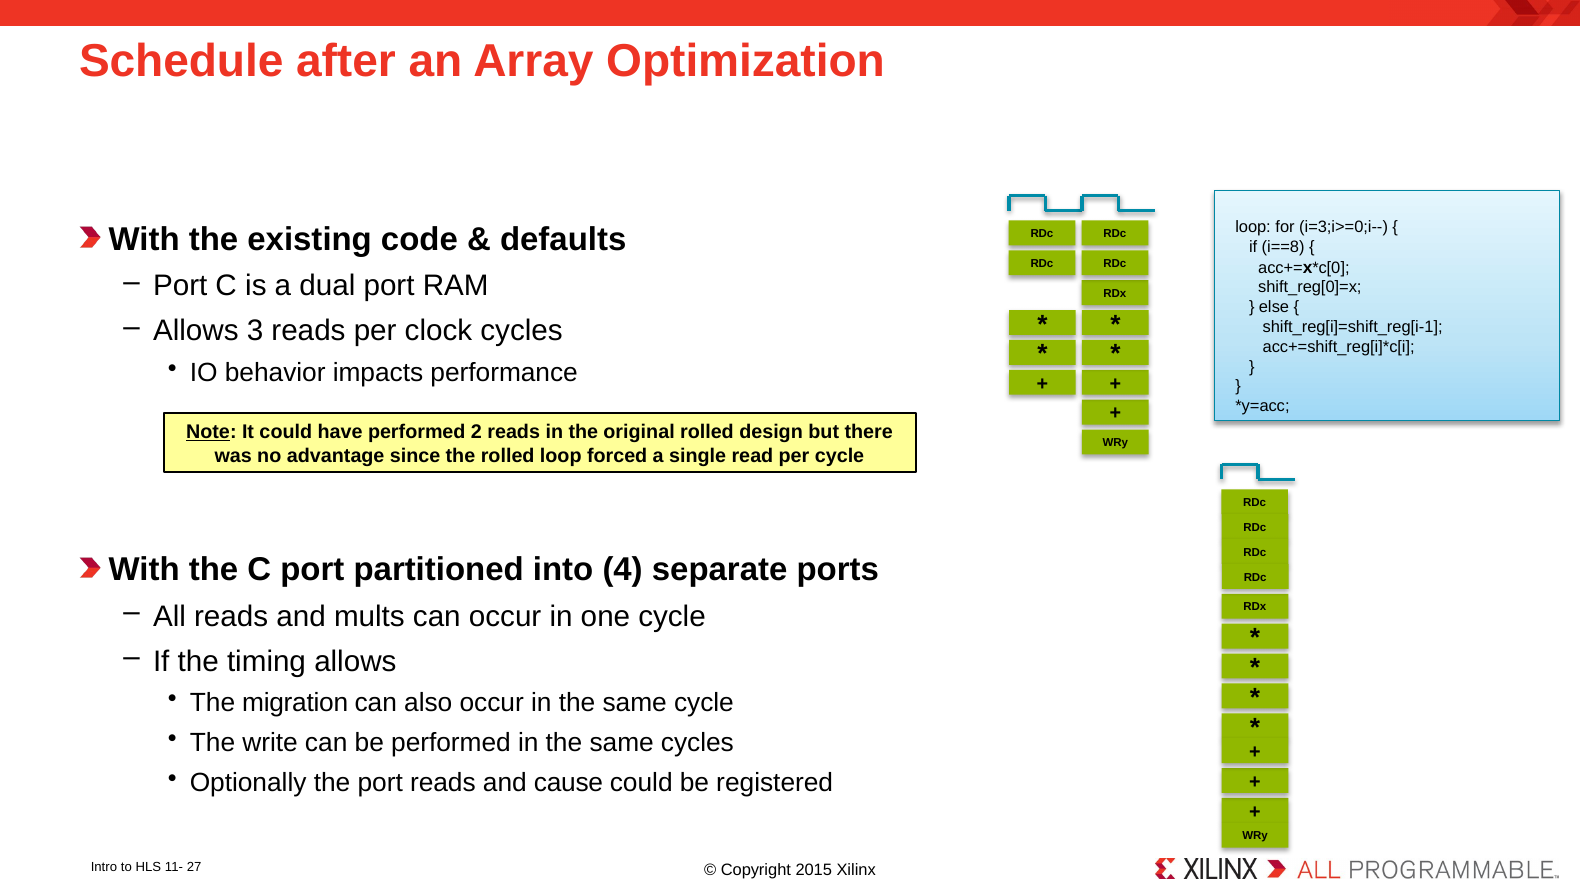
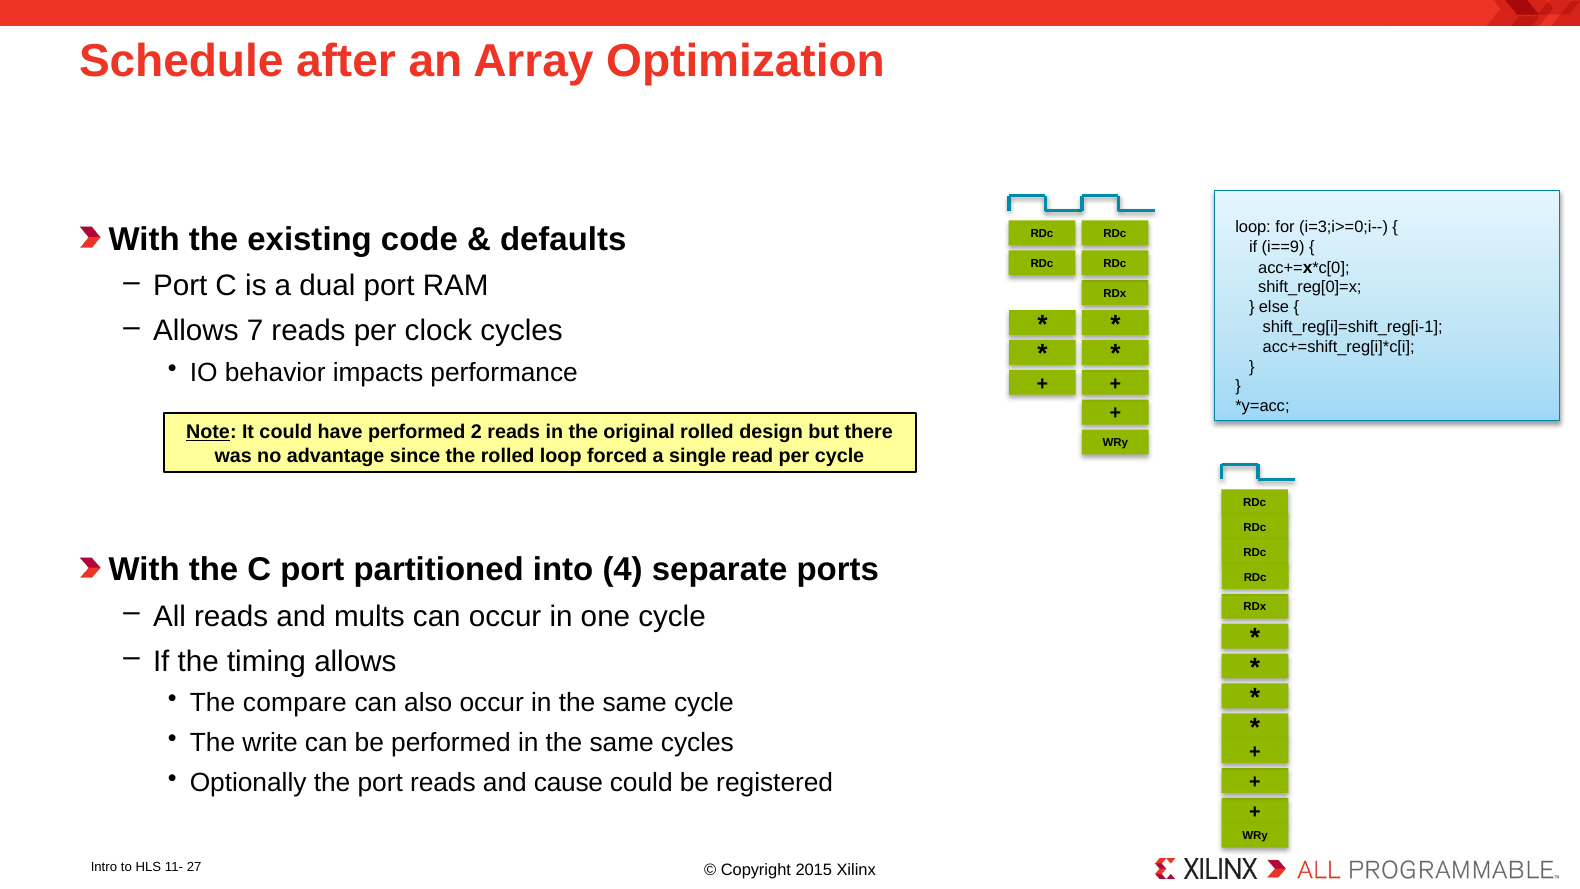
i==8: i==8 -> i==9 (1283, 247)
3: 3 -> 7 (255, 331)
migration: migration -> compare (295, 703)
